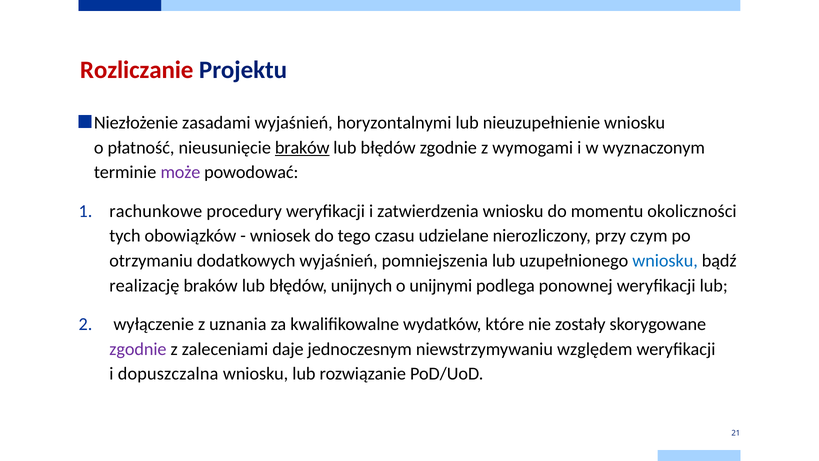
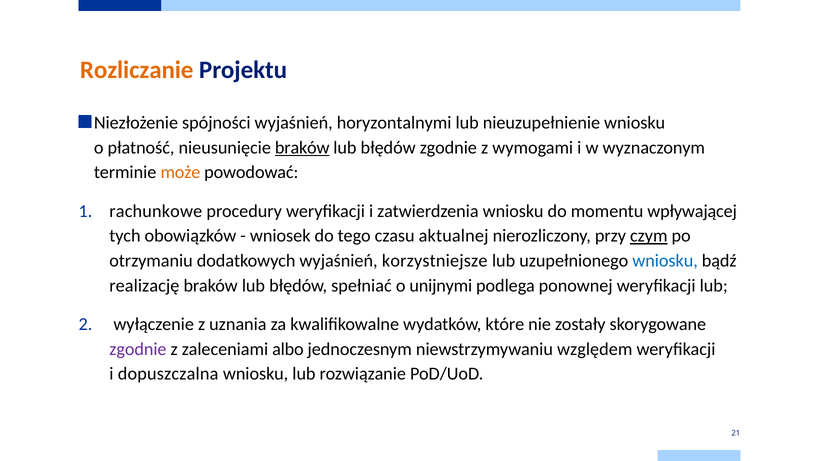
Rozliczanie colour: red -> orange (137, 70)
zasadami: zasadami -> spójności (216, 123)
może colour: purple -> orange (180, 172)
okoliczności: okoliczności -> wpływającej (692, 211)
udzielane: udzielane -> aktualnej (454, 236)
czym underline: none -> present (649, 236)
pomniejszenia: pomniejszenia -> korzystniejsze (435, 261)
unijnych: unijnych -> spełniać (361, 285)
daje: daje -> albo (288, 349)
